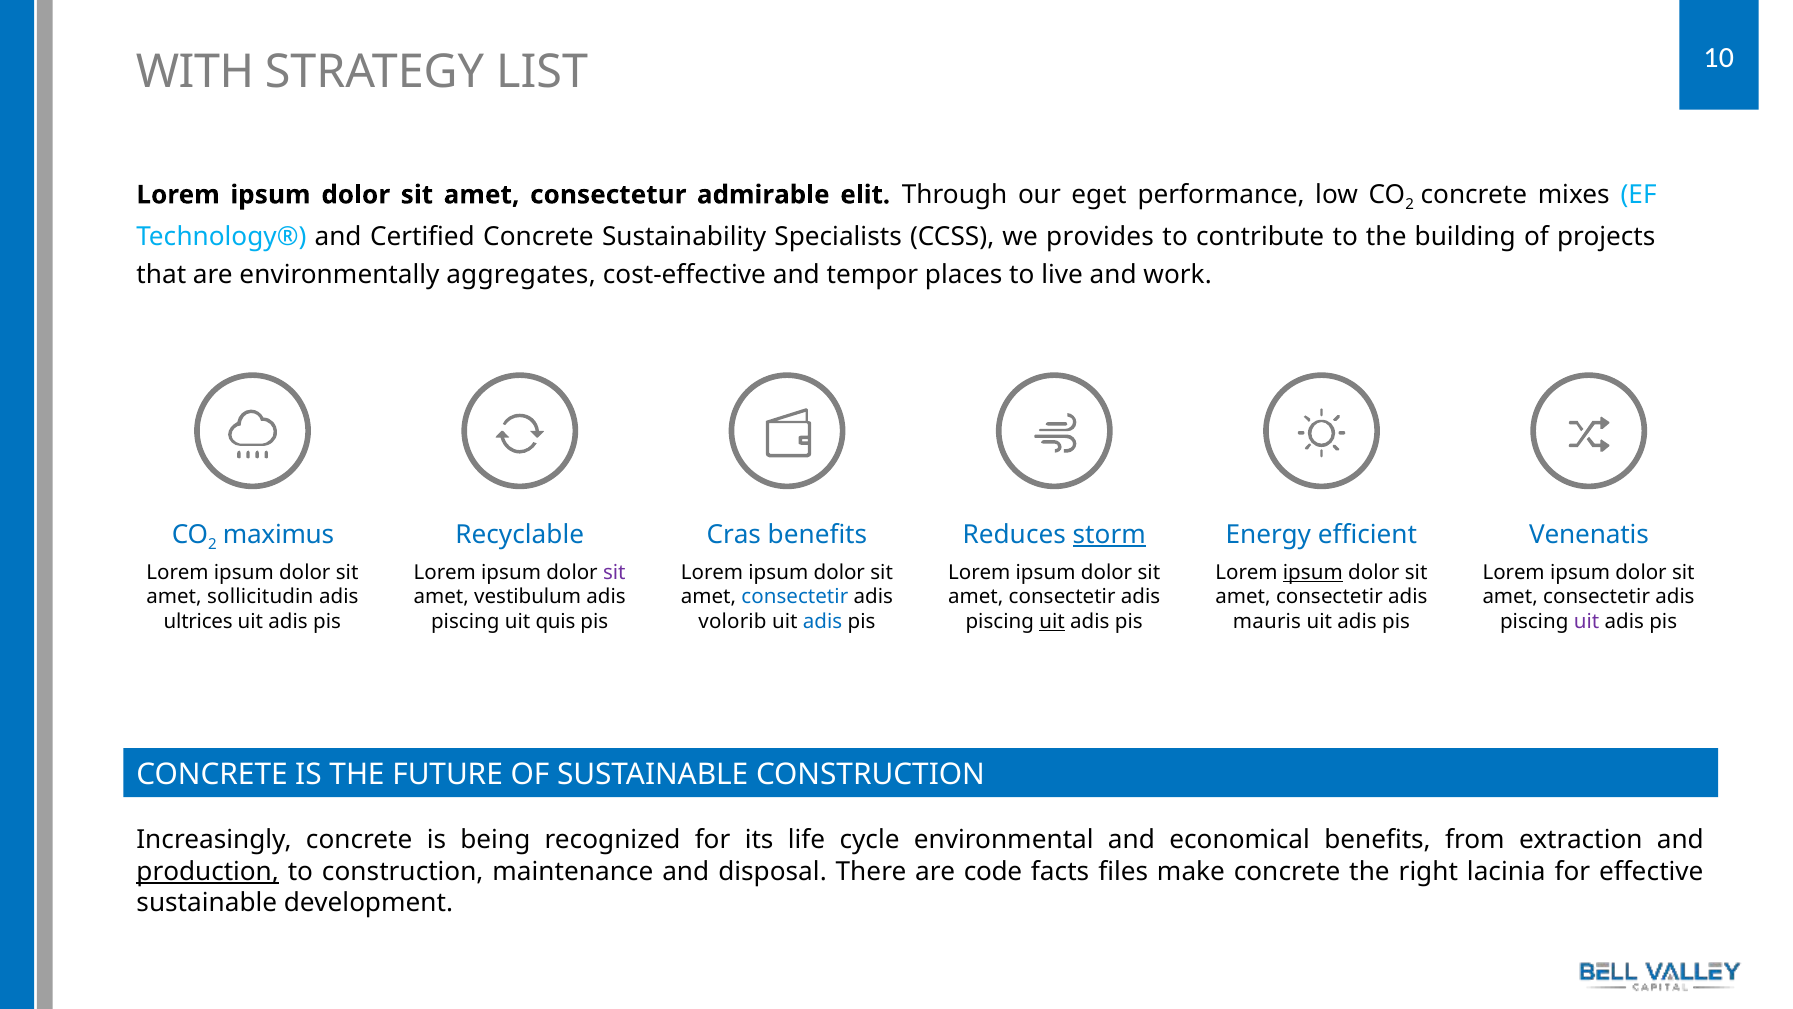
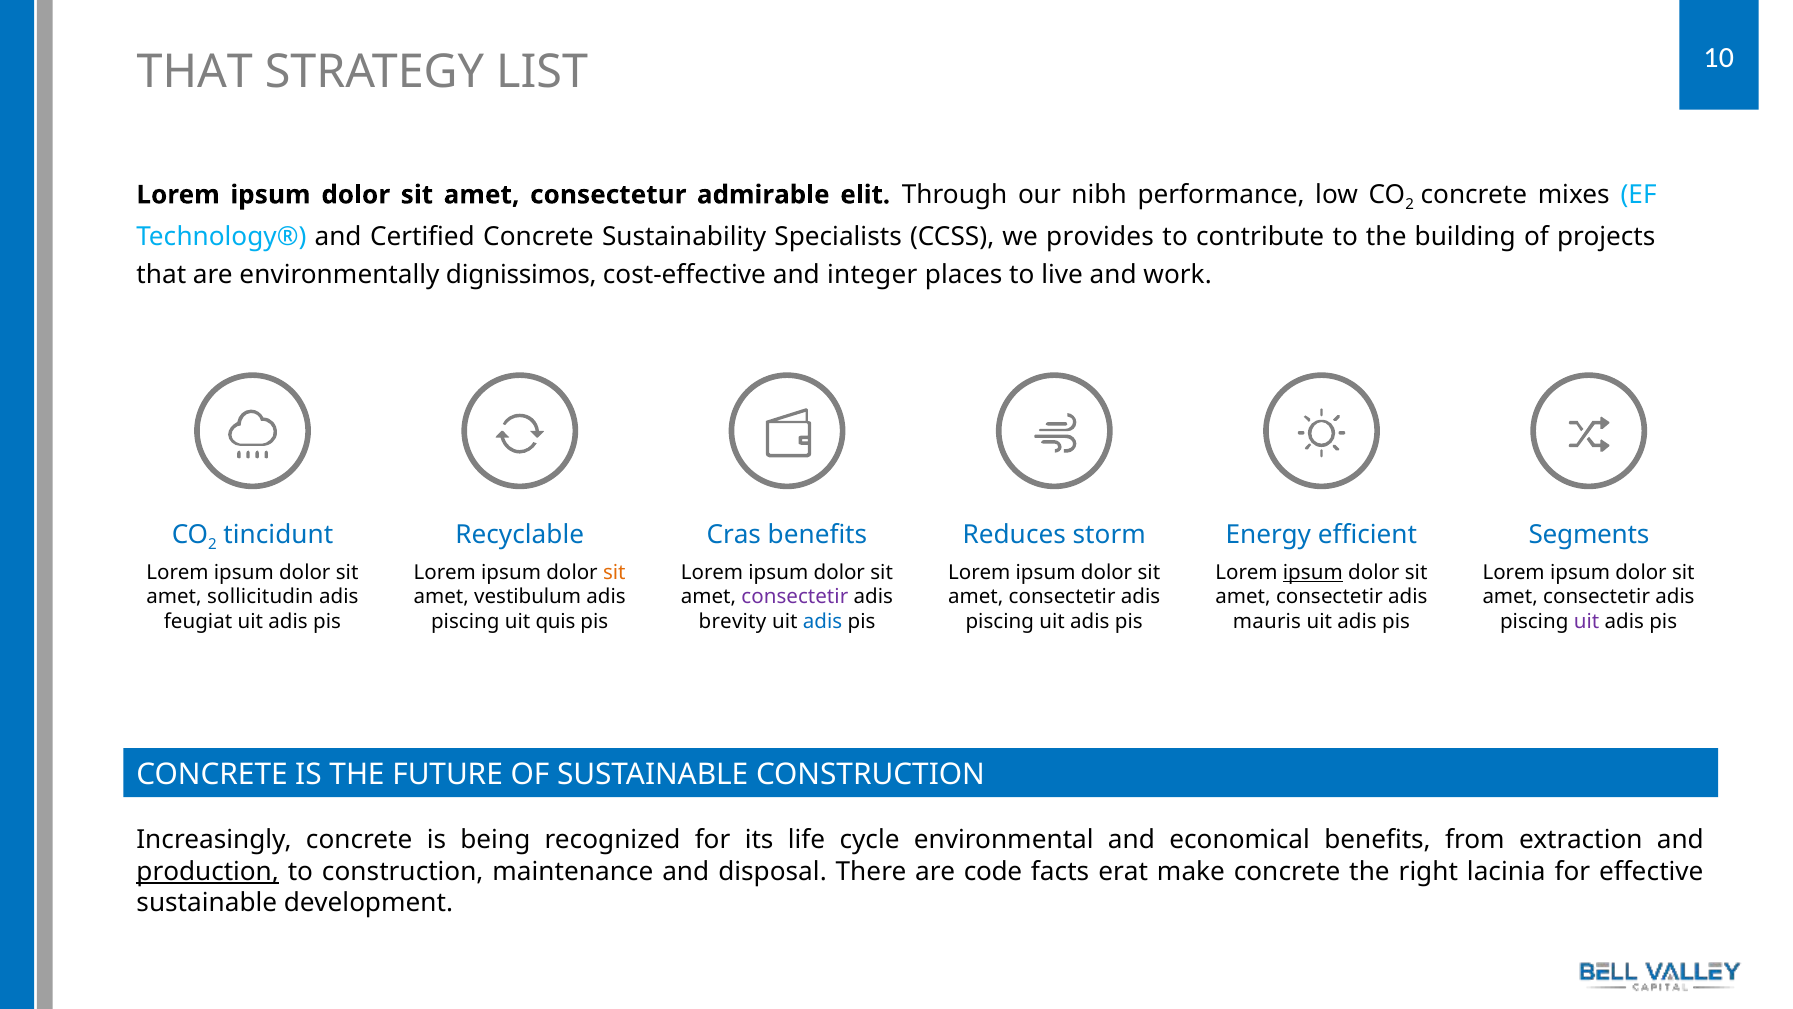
WITH: WITH -> THAT (195, 72)
eget: eget -> nibh (1099, 195)
aggregates: aggregates -> dignissimos (521, 274)
tempor: tempor -> integer (872, 274)
maximus: maximus -> tincidunt (278, 534)
storm underline: present -> none (1109, 534)
Venenatis: Venenatis -> Segments (1589, 534)
sit colour: purple -> orange (614, 572)
consectetir colour: blue -> purple (795, 597)
ultrices: ultrices -> feugiat (198, 621)
volorib: volorib -> brevity (732, 621)
uit underline: present -> none (1052, 621)
files: files -> erat (1123, 871)
